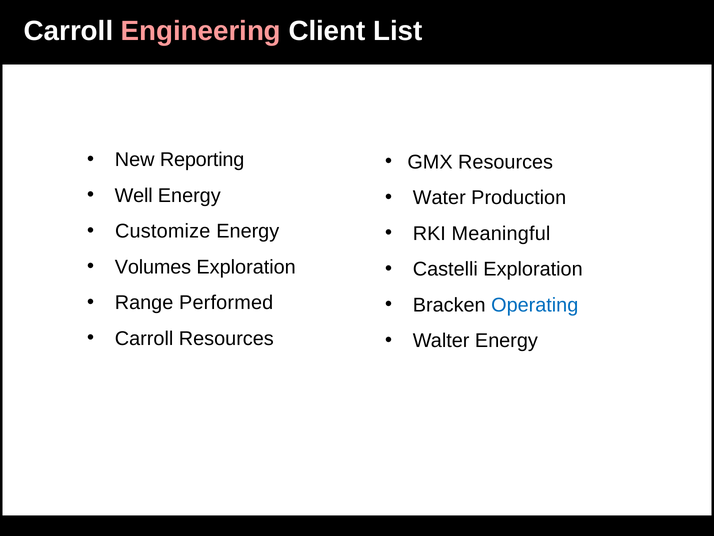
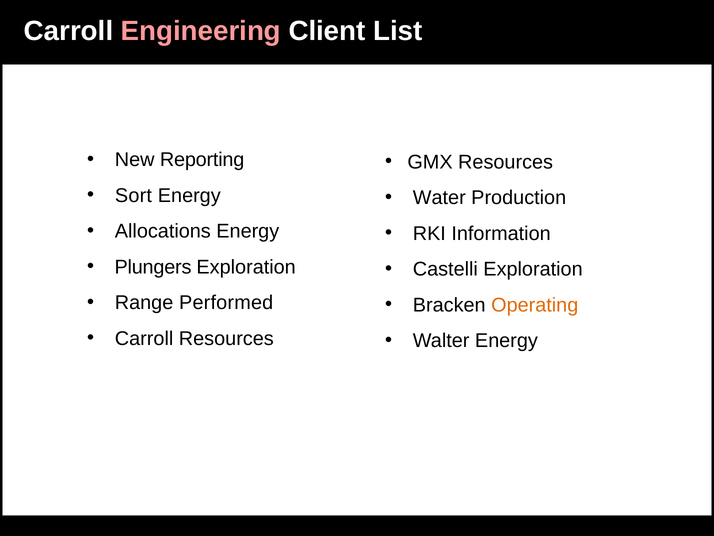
Well: Well -> Sort (133, 195)
Customize: Customize -> Allocations (163, 231)
Meaningful: Meaningful -> Information (501, 233)
Volumes: Volumes -> Plungers (153, 267)
Operating colour: blue -> orange (535, 305)
